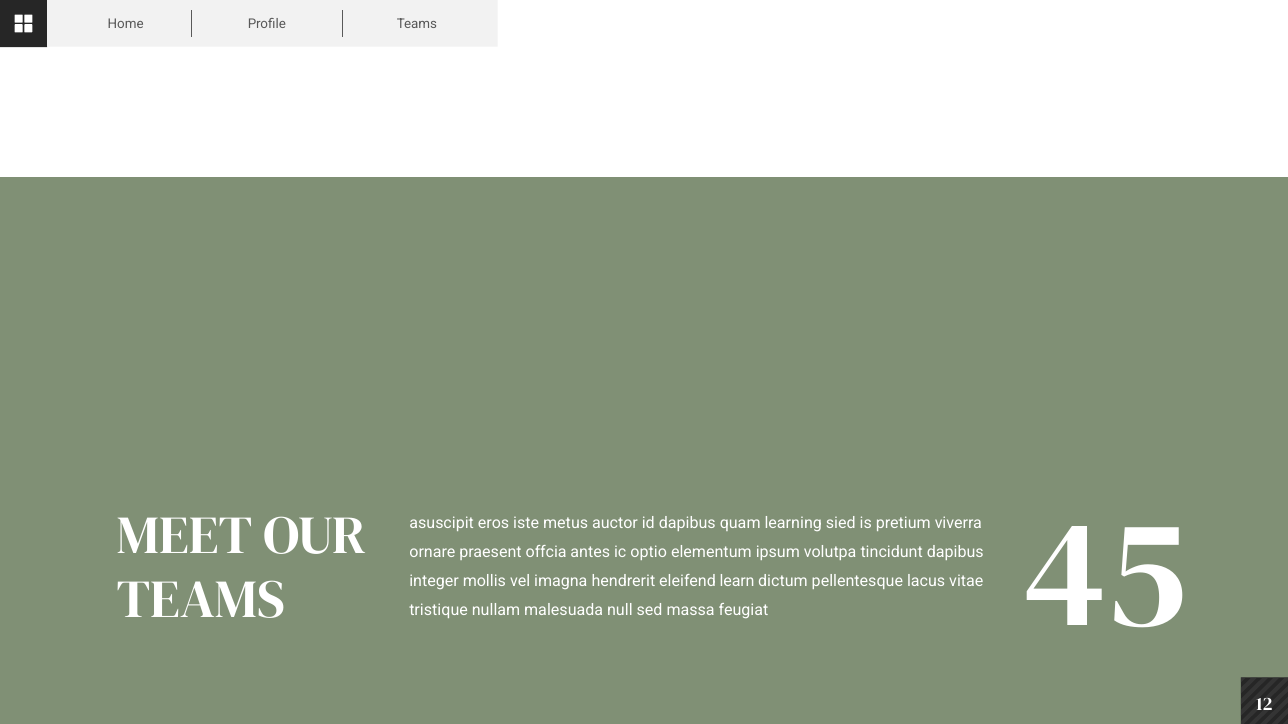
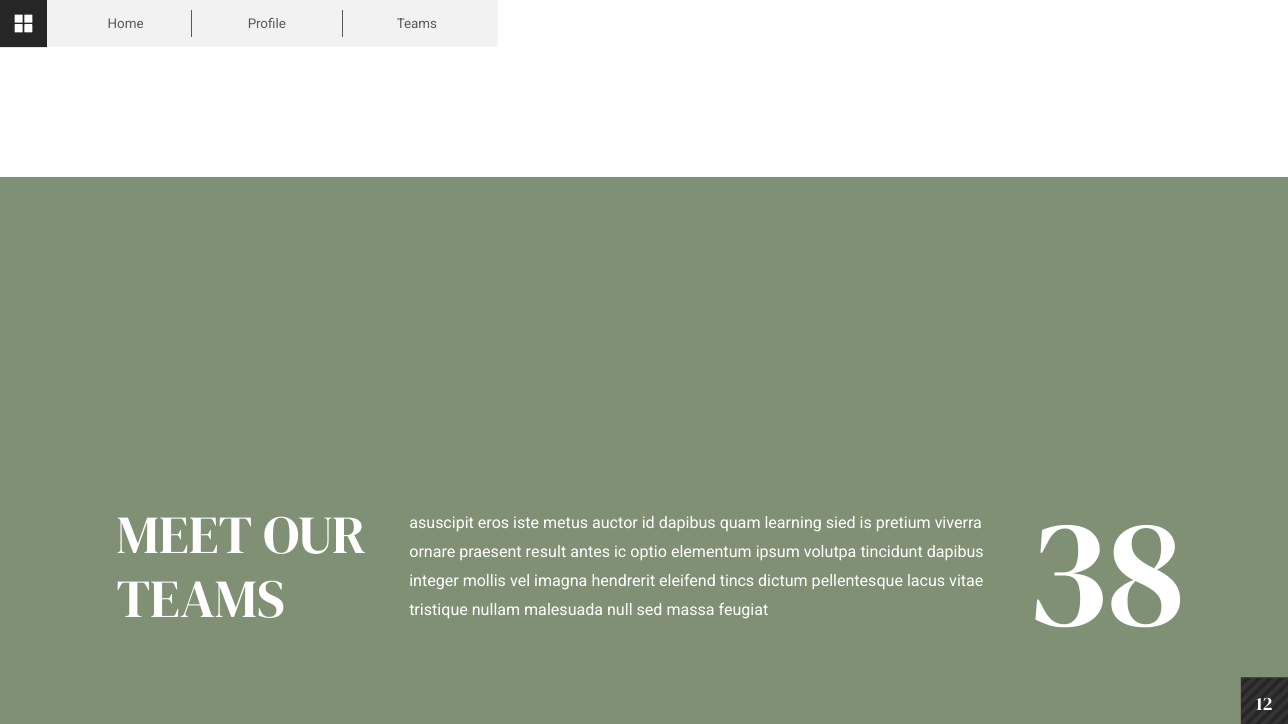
offcia: offcia -> result (546, 552)
learn: learn -> tincs (737, 581)
45: 45 -> 38 (1105, 575)
